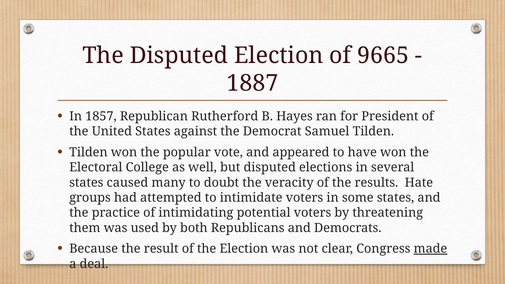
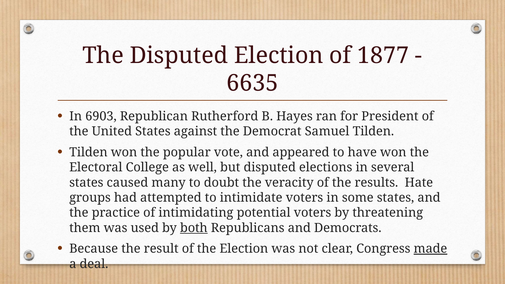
9665: 9665 -> 1877 (383, 55)
1887: 1887 -> 6635 (252, 83)
1857: 1857 -> 6903 (101, 116)
both underline: none -> present (194, 228)
